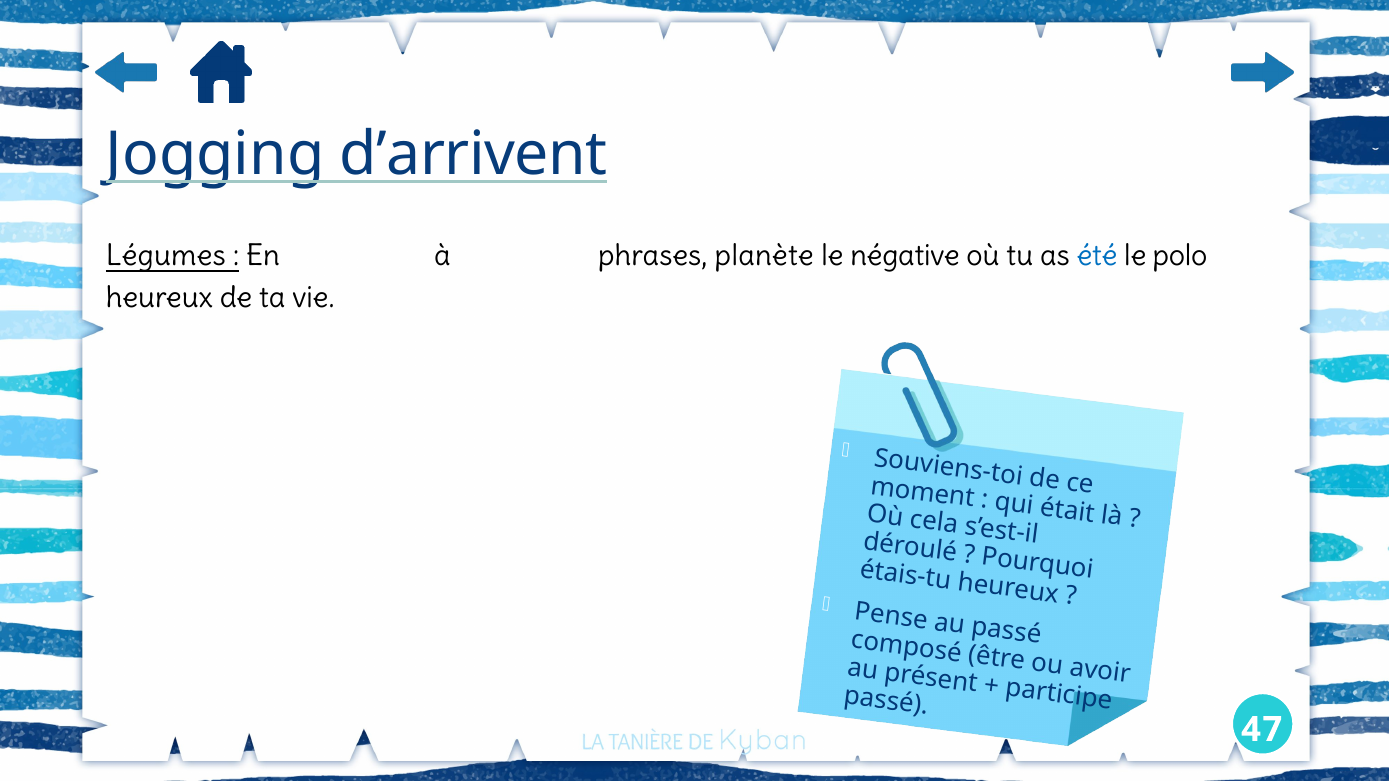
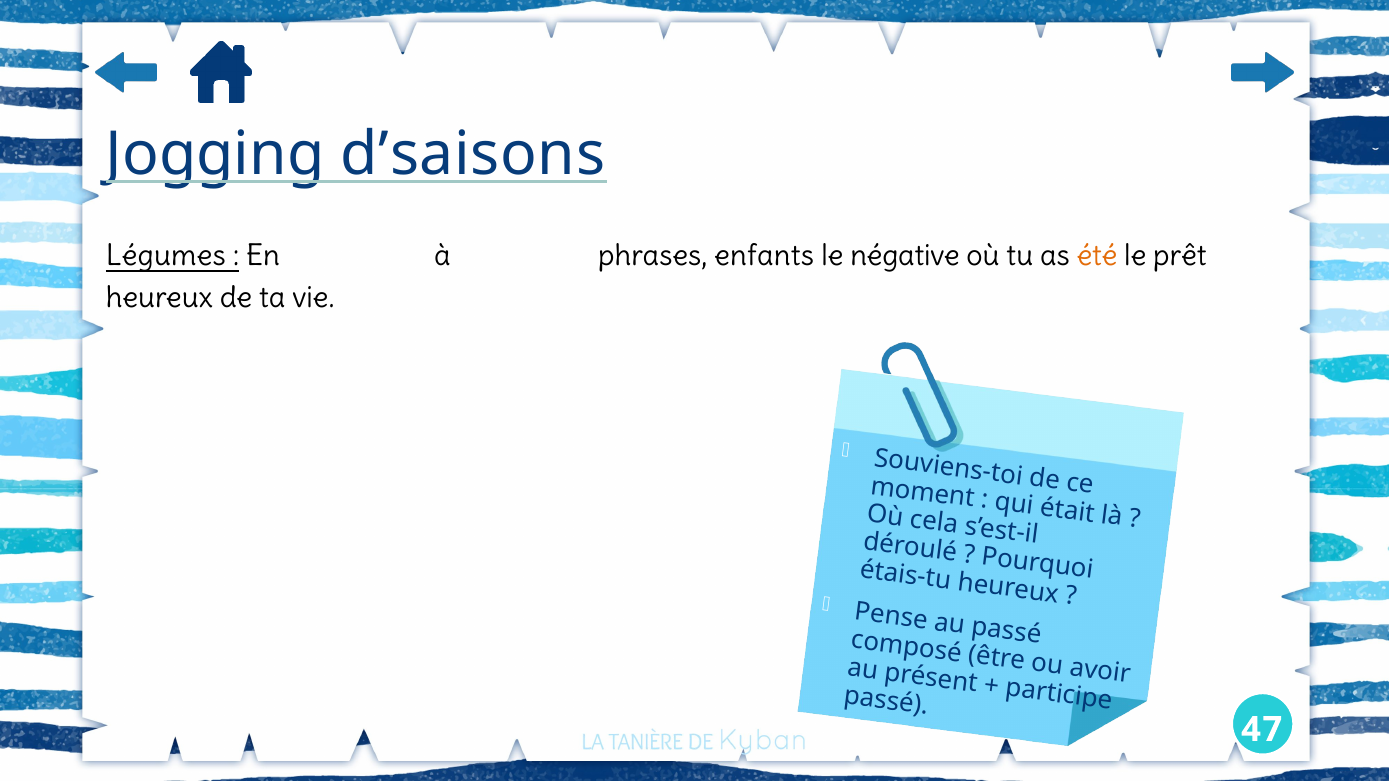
d’arrivent: d’arrivent -> d’saisons (473, 154)
planète: planète -> enfants (764, 256)
été colour: blue -> orange (1097, 256)
polo: polo -> prêt (1180, 256)
